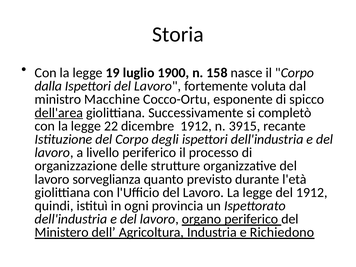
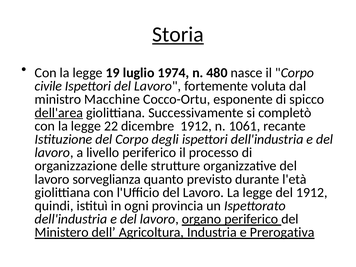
Storia underline: none -> present (178, 34)
1900: 1900 -> 1974 (173, 73)
158: 158 -> 480 (217, 73)
dalla: dalla -> civile (48, 86)
3915: 3915 -> 1061 (245, 126)
Richiedono: Richiedono -> Prerogativa (282, 232)
